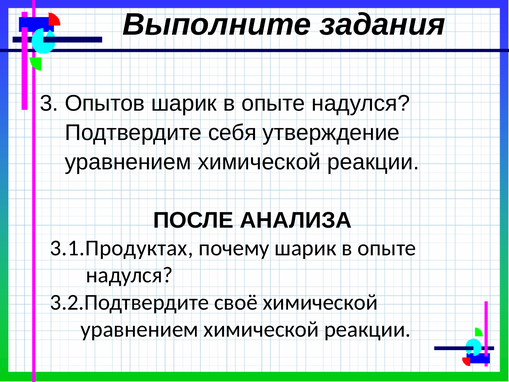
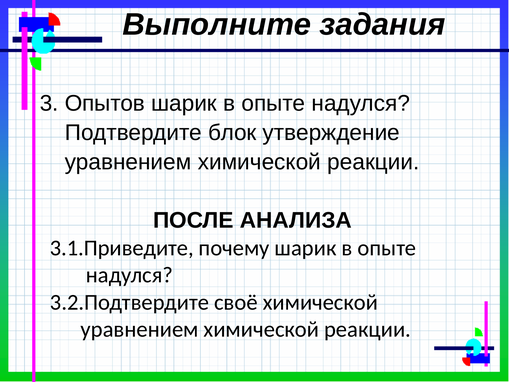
себя: себя -> блок (232, 133)
3.1.Продуктах: 3.1.Продуктах -> 3.1.Приведите (122, 248)
